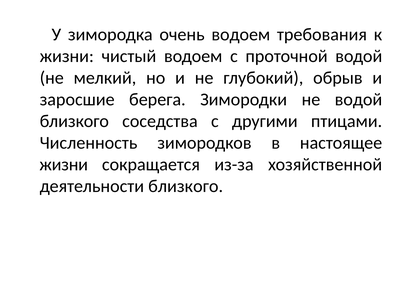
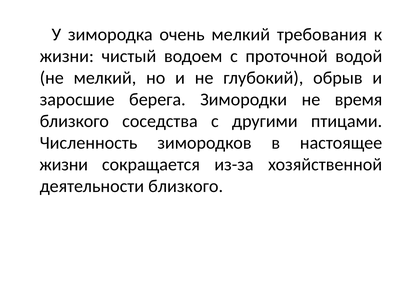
очень водоем: водоем -> мелкий (241, 35)
не водой: водой -> время (359, 100)
